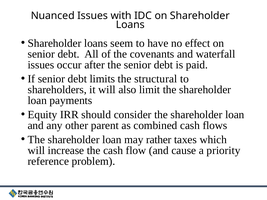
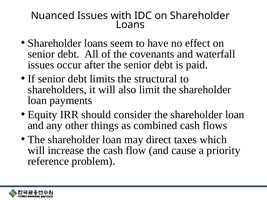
parent: parent -> things (105, 126)
rather: rather -> direct (159, 140)
